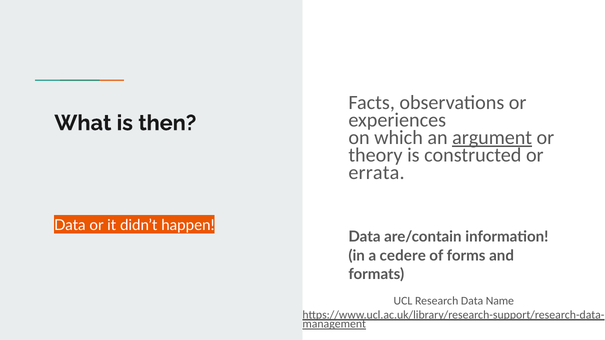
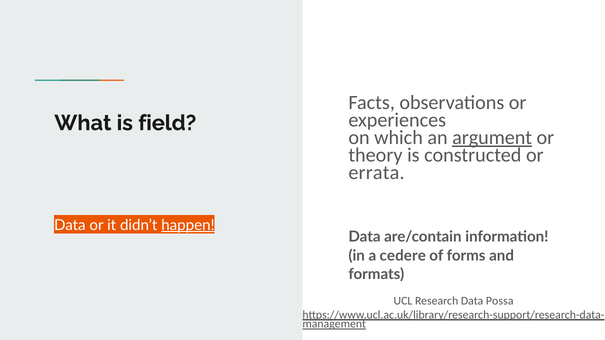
then: then -> field (167, 123)
happen underline: none -> present (188, 225)
Name: Name -> Possa (500, 301)
